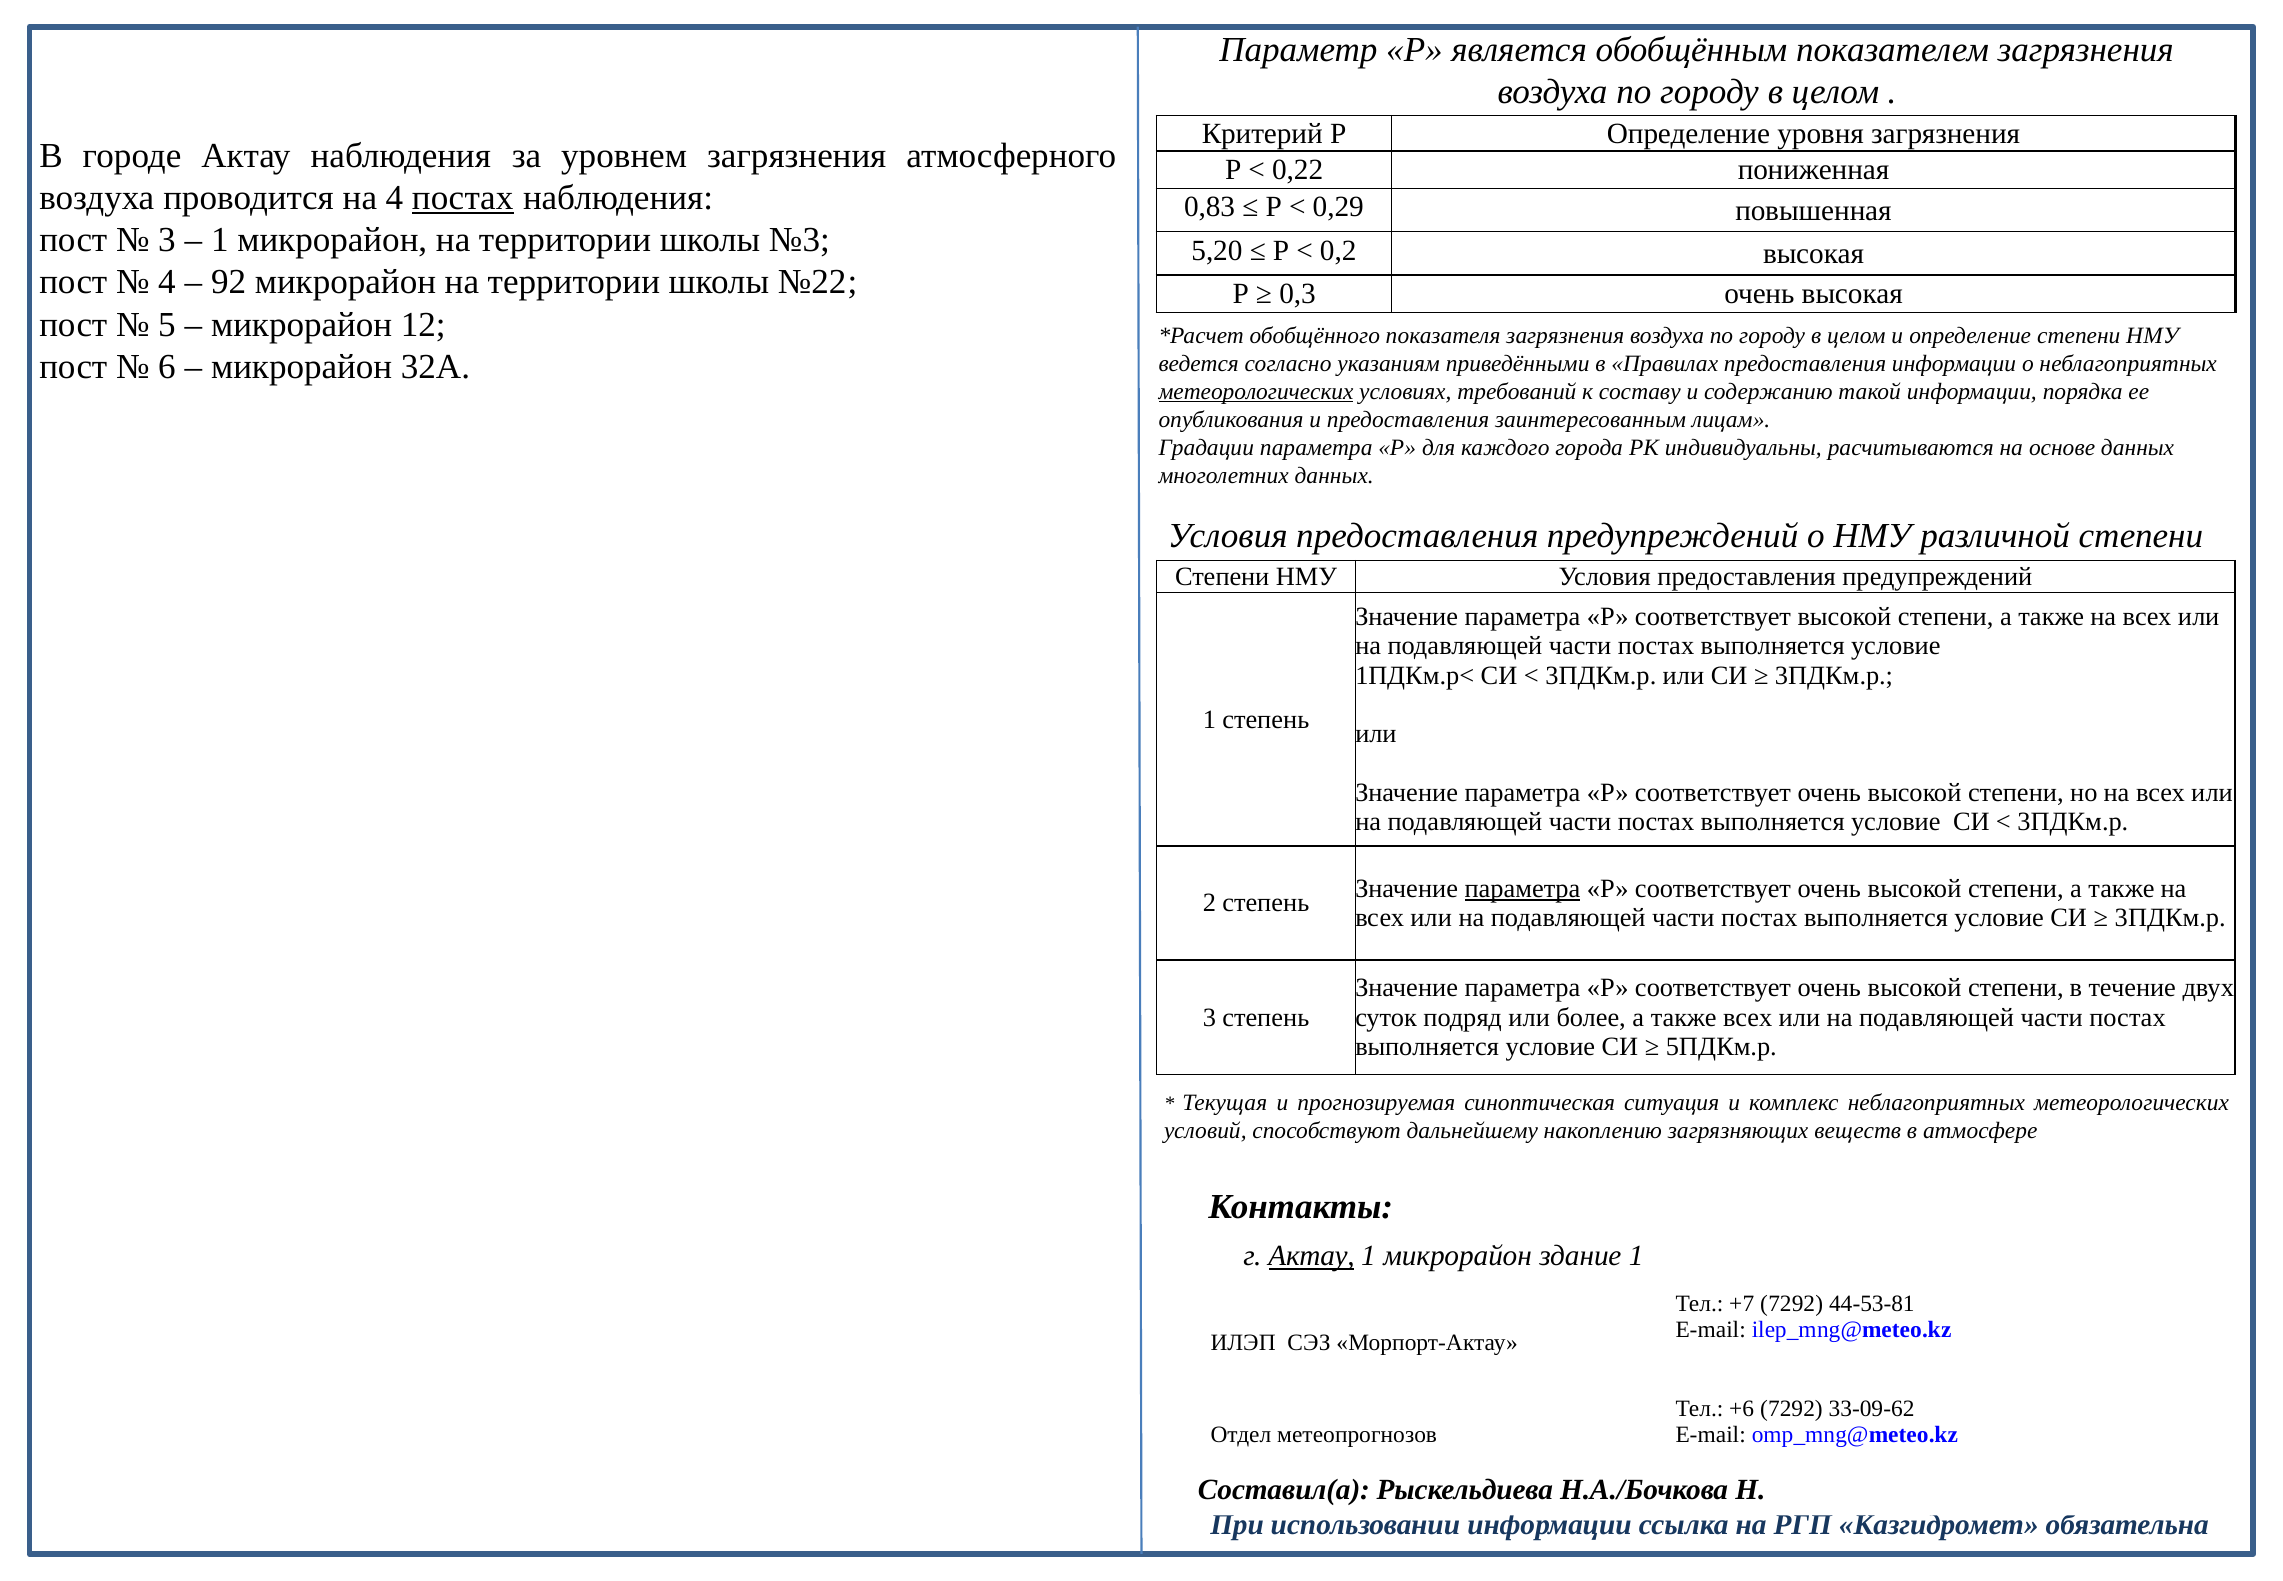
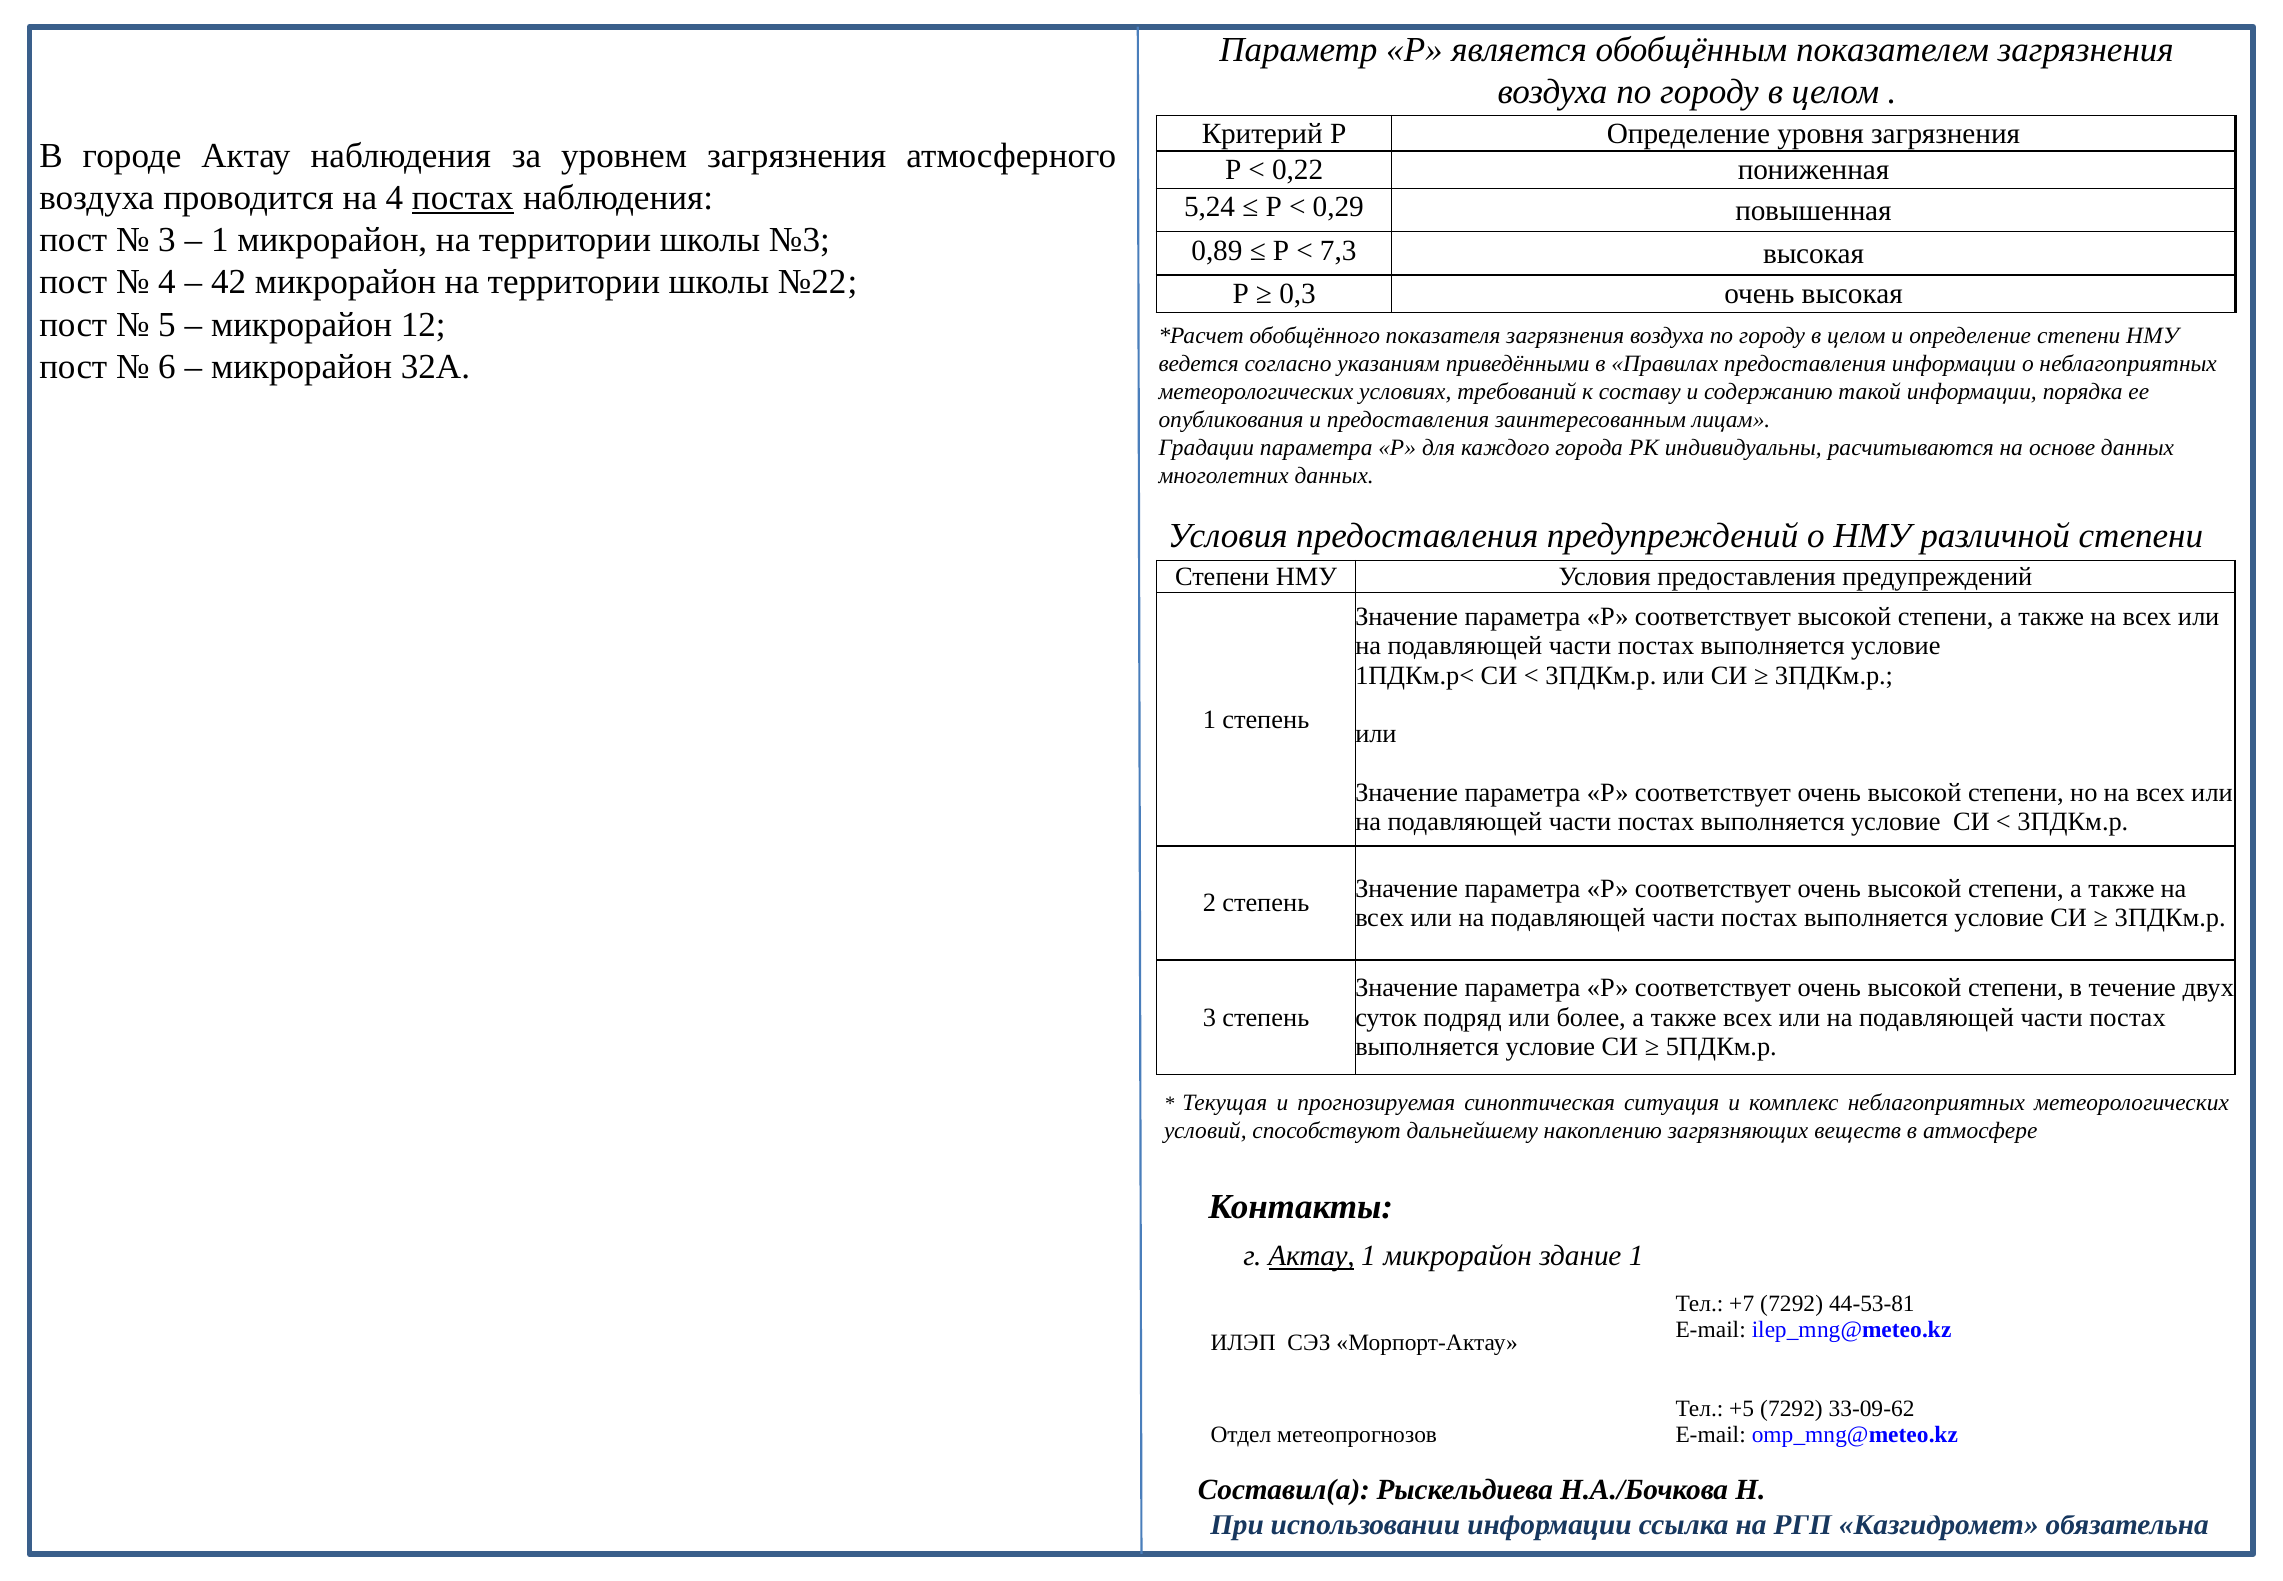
0,83: 0,83 -> 5,24 (1210, 207)
5,20: 5,20 -> 0,89 (1217, 250)
0,2: 0,2 -> 7,3 (1338, 250)
92: 92 -> 42 (229, 282)
метеорологических underline: present -> none (1256, 391)
параметра underline: present -> none (1522, 888)
+6: +6 -> +5 (1742, 1409)
